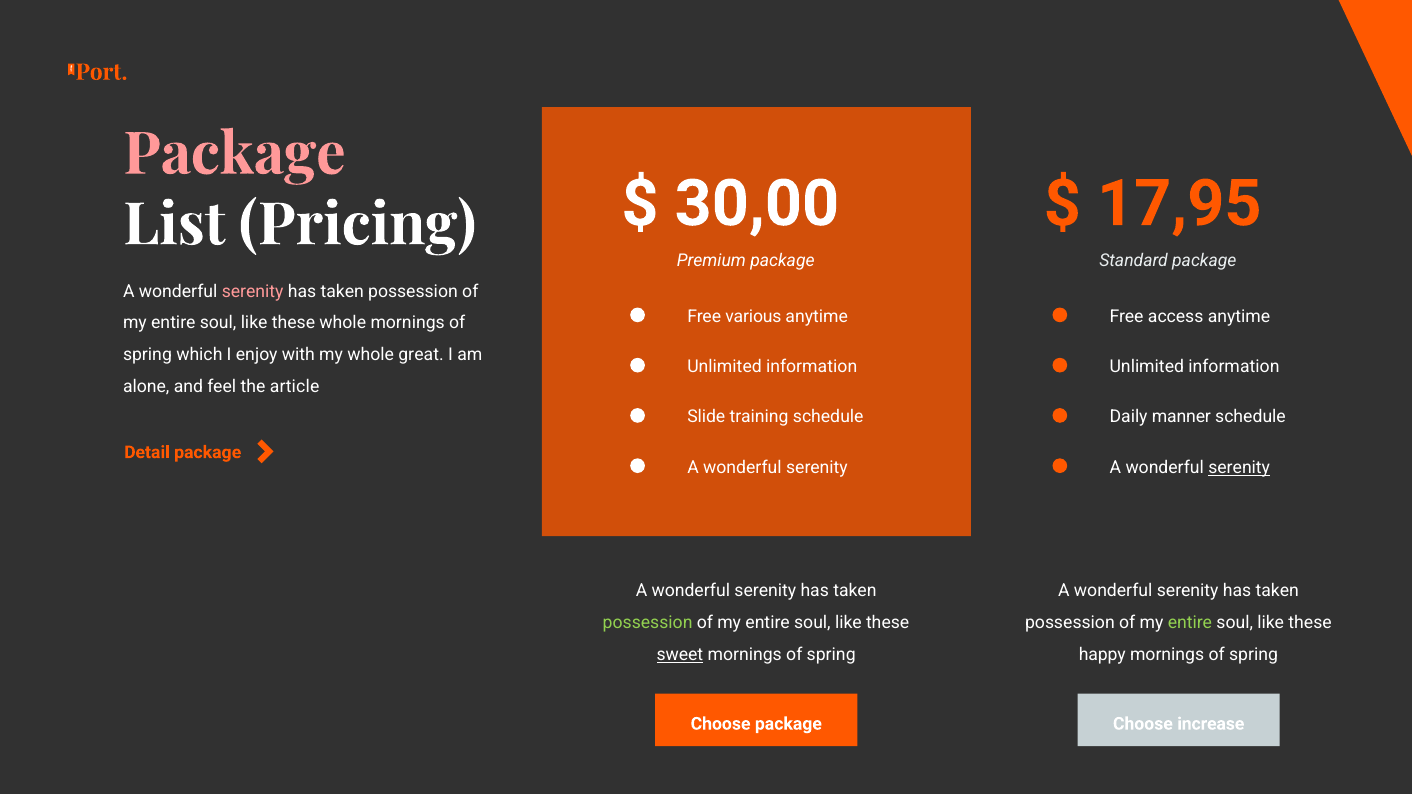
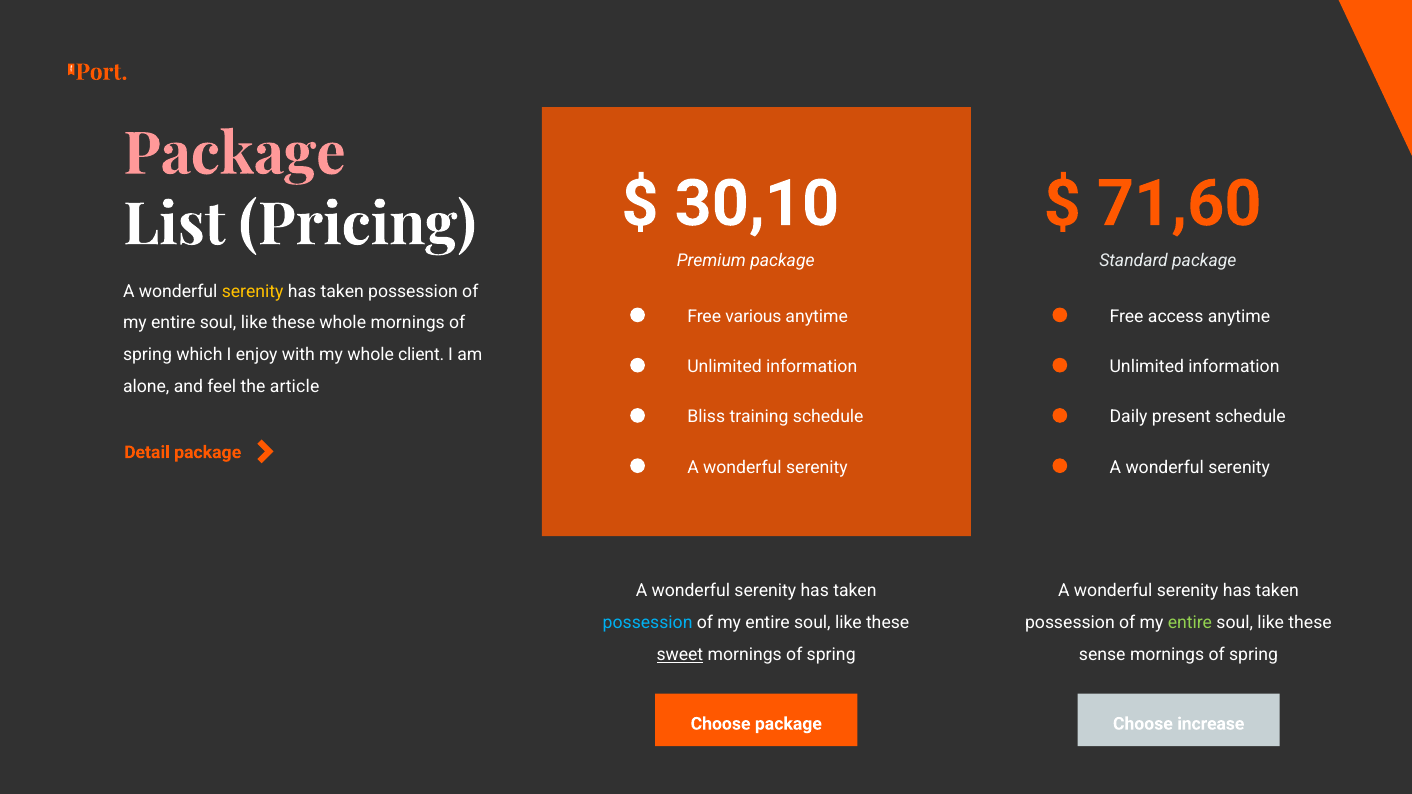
30,00: 30,00 -> 30,10 (757, 204)
17,95: 17,95 -> 71,60 (1179, 204)
serenity colour: pink -> yellow (253, 291)
great: great -> client (421, 355)
Slide: Slide -> Bliss (706, 417)
manner: manner -> present (1181, 417)
serenity underline: present -> none (1239, 468)
possession colour: light green -> light blue (648, 623)
happy: happy -> sense (1102, 655)
